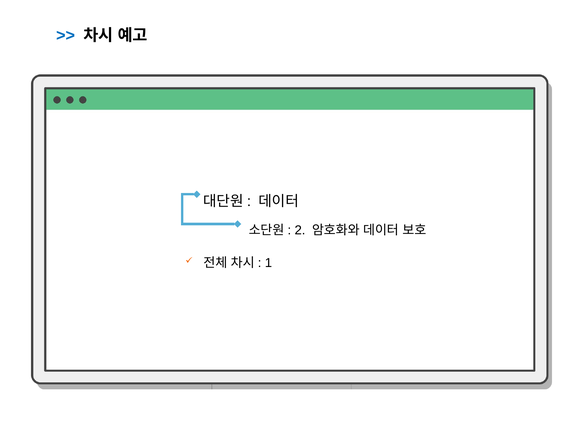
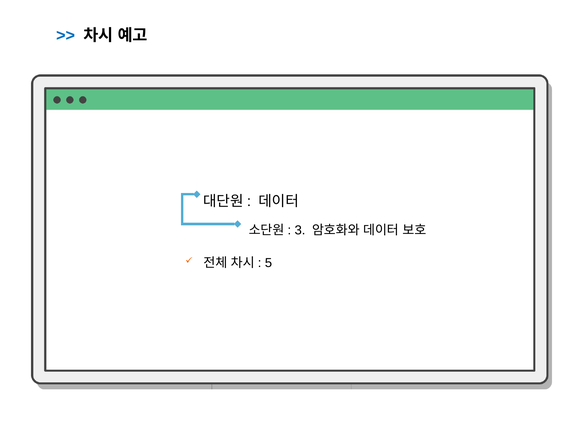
2: 2 -> 3 (300, 230)
1: 1 -> 5 (268, 263)
